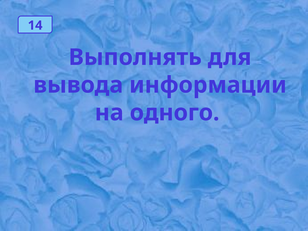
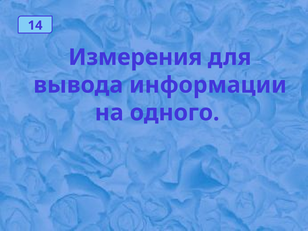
Выполнять: Выполнять -> Измерения (135, 57)
